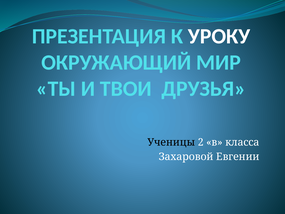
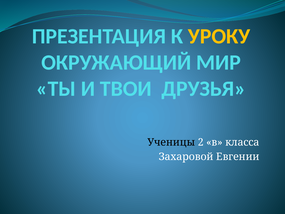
УРОКУ colour: white -> yellow (219, 36)
